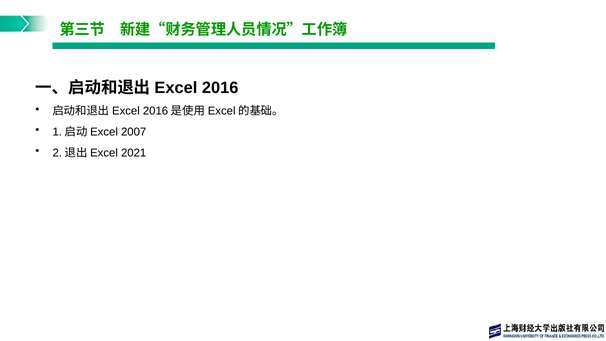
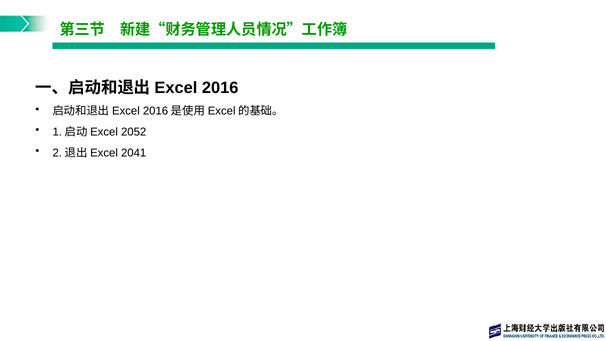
2007: 2007 -> 2052 (134, 132)
2021: 2021 -> 2041 (134, 153)
